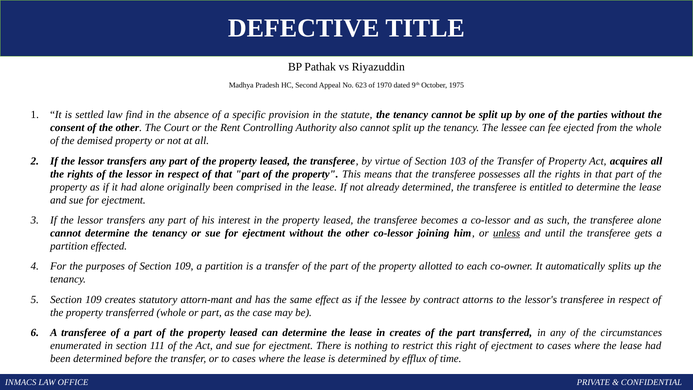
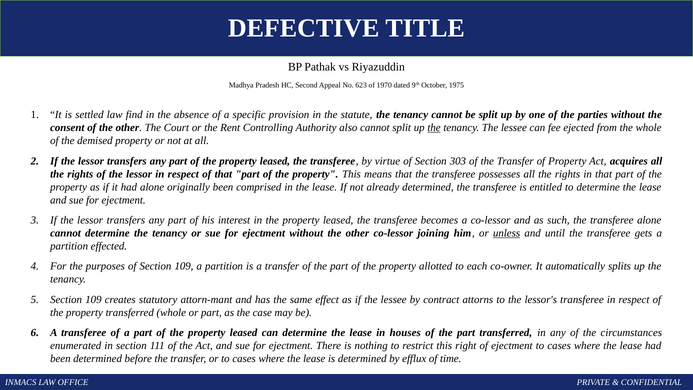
the underline: none -> present (434, 128)
103: 103 -> 303 (458, 161)
in creates: creates -> houses (405, 333)
